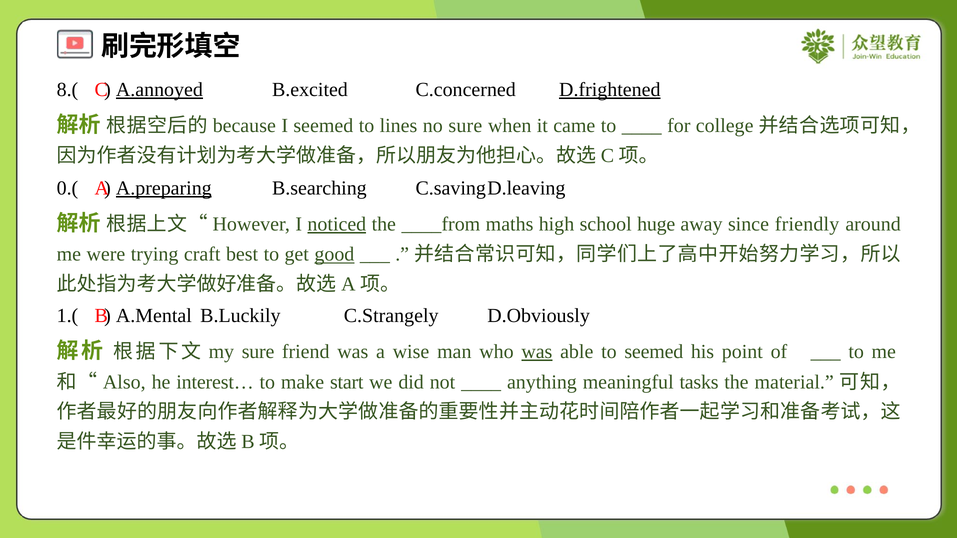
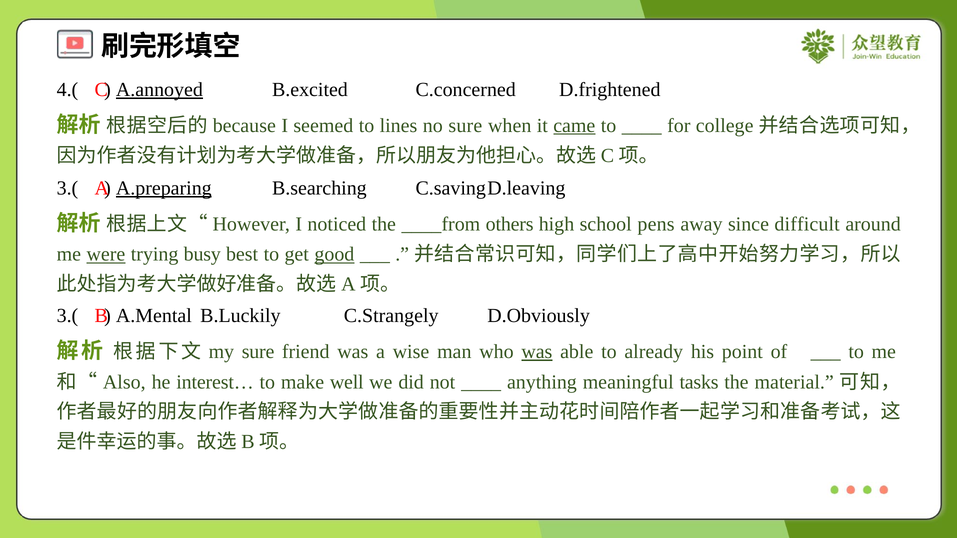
8.(: 8.( -> 4.( (67, 90)
D.frightened underline: present -> none (610, 90)
came underline: none -> present (574, 126)
0.(: 0.( -> 3.( (67, 188)
noticed underline: present -> none (337, 224)
maths: maths -> others (510, 224)
huge: huge -> pens (656, 224)
friendly: friendly -> difficult (807, 224)
were underline: none -> present (106, 255)
craft: craft -> busy (202, 255)
1.(: 1.( -> 3.( (67, 316)
to seemed: seemed -> already (654, 352)
start: start -> well (347, 382)
